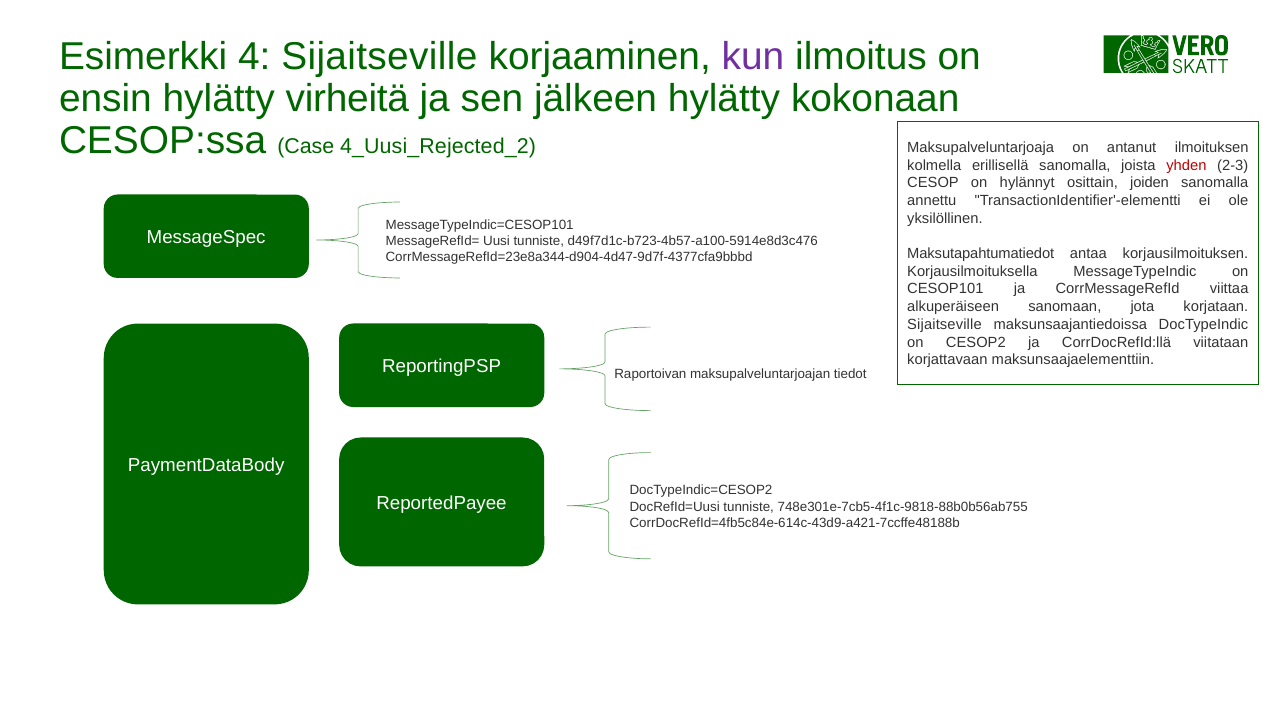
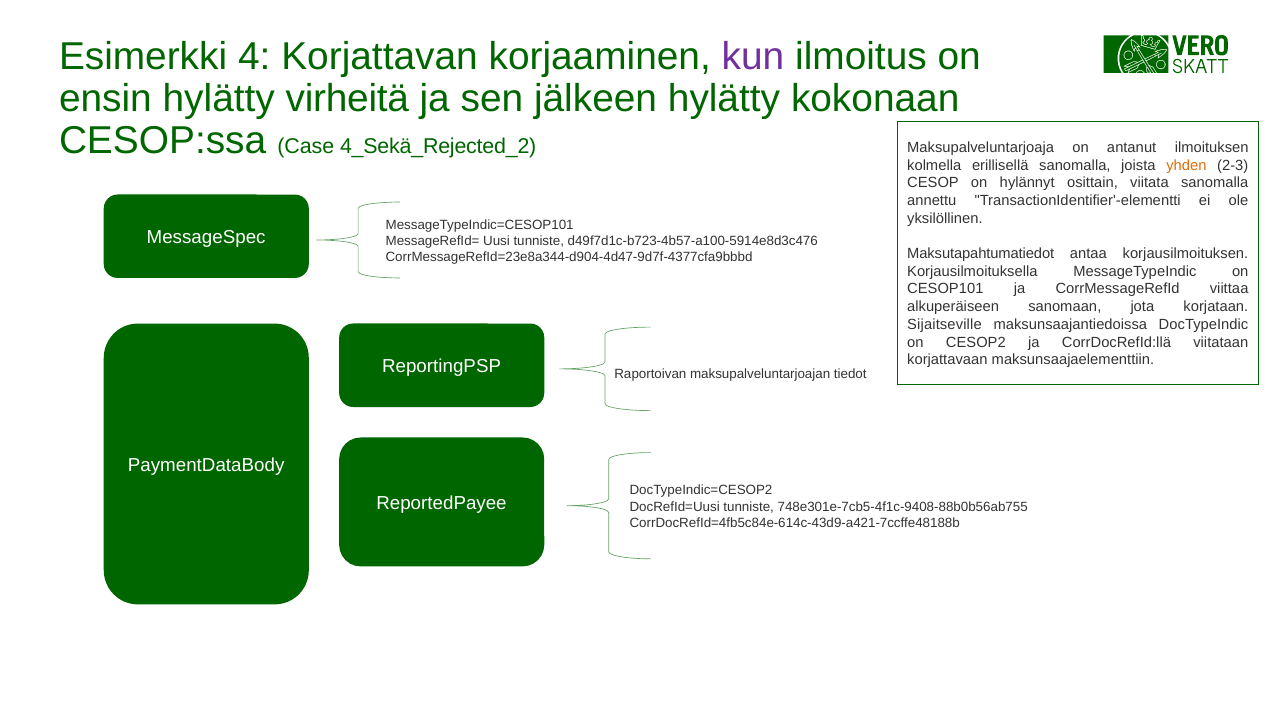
4 Sijaitseville: Sijaitseville -> Korjattavan (380, 57)
4_Uusi_Rejected_2: 4_Uusi_Rejected_2 -> 4_Sekä_Rejected_2 (438, 146)
yhden colour: red -> orange (1186, 165)
joiden: joiden -> viitata (1149, 183)
748e301e-7cb5-4f1c-9818-88b0b56ab755: 748e301e-7cb5-4f1c-9818-88b0b56ab755 -> 748e301e-7cb5-4f1c-9408-88b0b56ab755 (903, 507)
